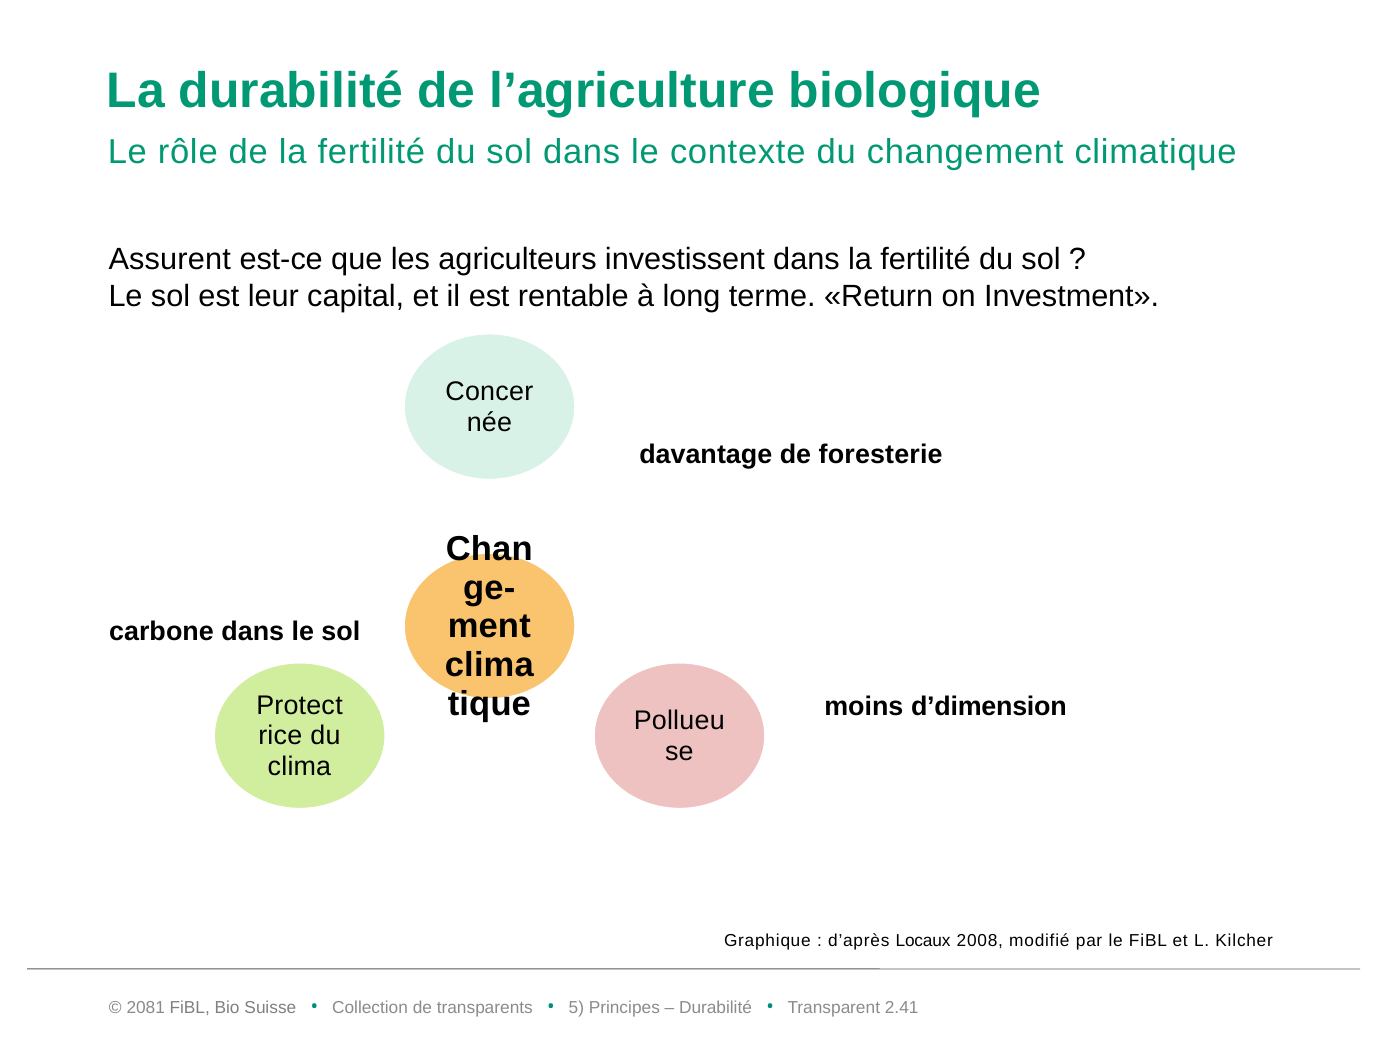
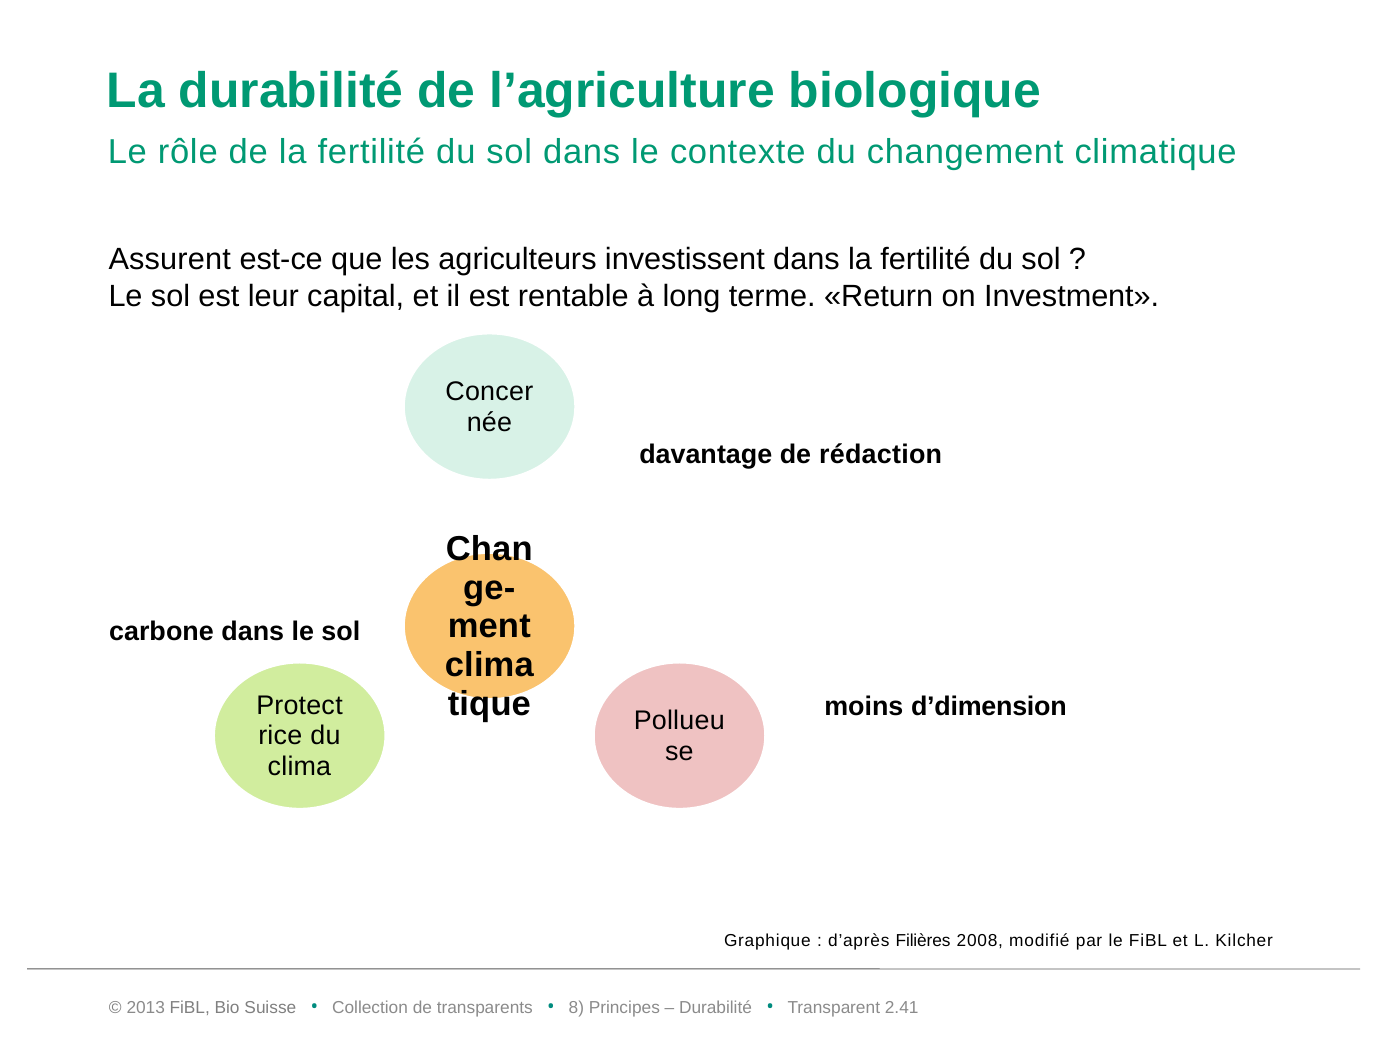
foresterie: foresterie -> rédaction (881, 455)
Locaux: Locaux -> Filières (923, 941)
2081: 2081 -> 2013 (146, 1007)
5: 5 -> 8 (576, 1007)
